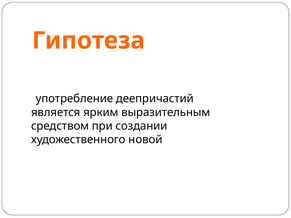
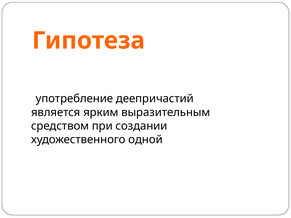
новой: новой -> одной (146, 140)
